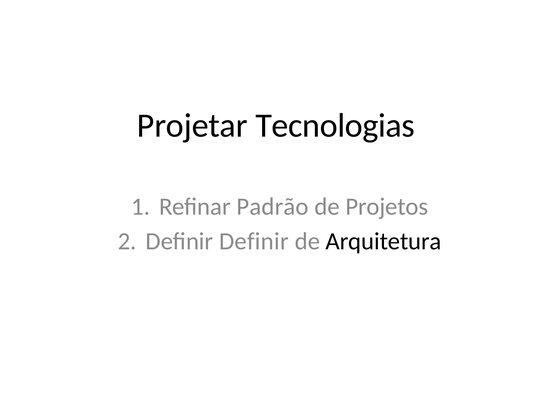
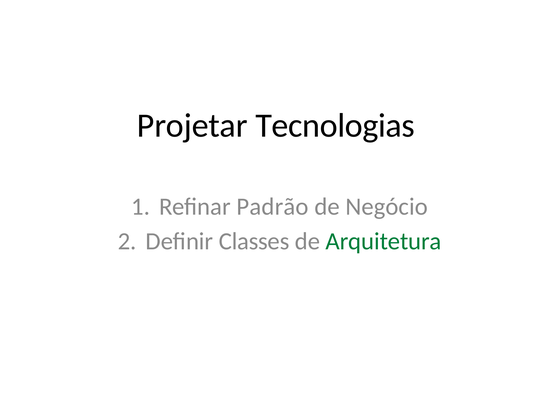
Projetos: Projetos -> Negócio (387, 206)
Definir Definir: Definir -> Classes (254, 241)
Arquitetura colour: black -> green (384, 241)
